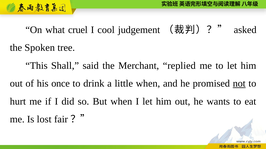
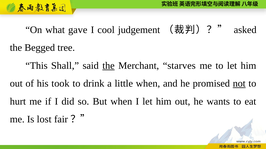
cruel: cruel -> gave (78, 30)
Spoken: Spoken -> Begged (40, 48)
the underline: none -> present (109, 66)
replied: replied -> starves (179, 66)
once: once -> took (60, 84)
